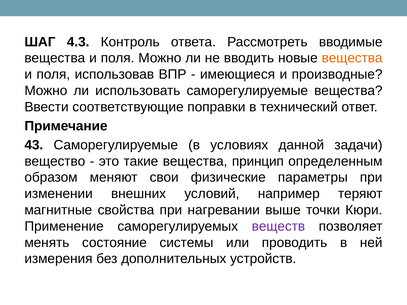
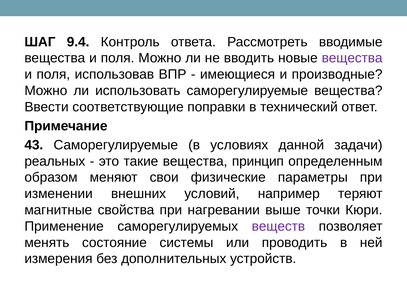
4.3: 4.3 -> 9.4 (78, 42)
вещества colour: orange -> purple (352, 58)
вещество: вещество -> реальных (55, 161)
